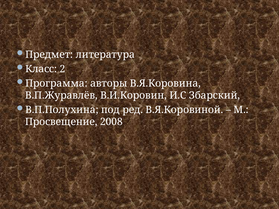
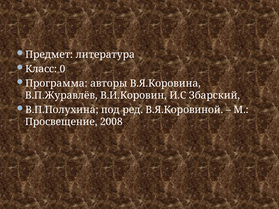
2: 2 -> 0 (62, 69)
